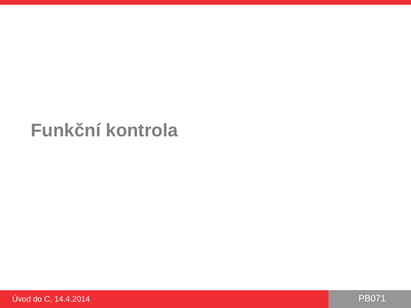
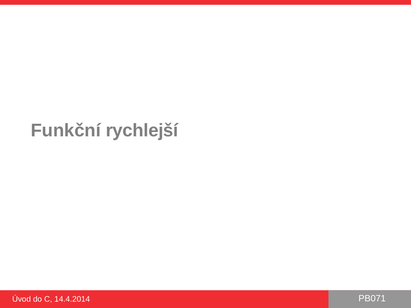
kontrola: kontrola -> rychlejší (142, 131)
